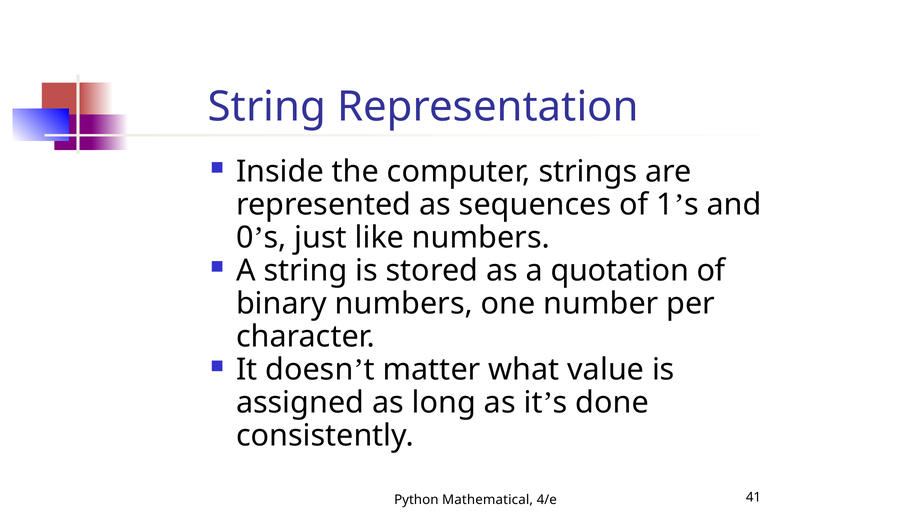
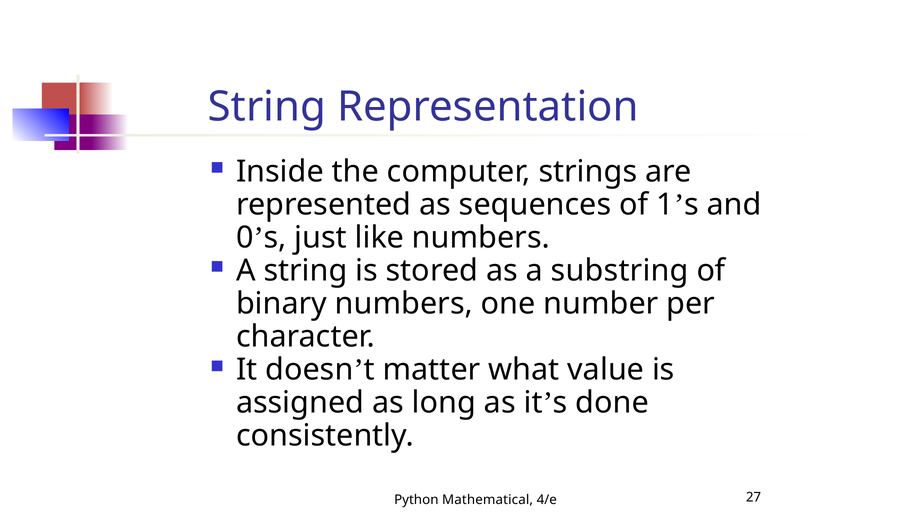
quotation: quotation -> substring (620, 271)
41: 41 -> 27 (754, 497)
